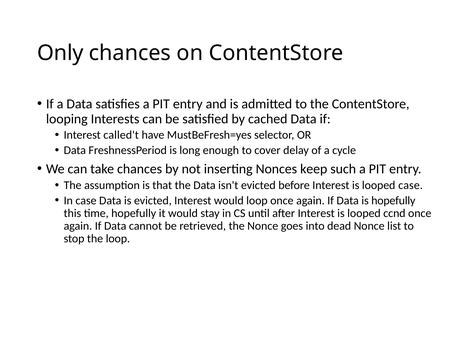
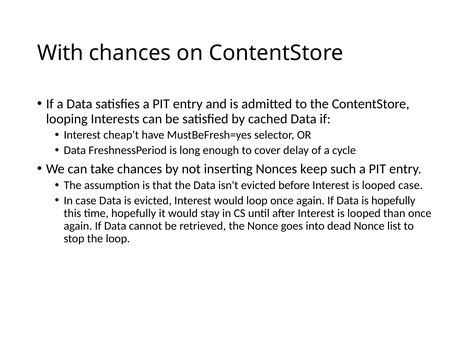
Only: Only -> With (60, 53)
called't: called't -> cheap't (121, 135)
ccnd: ccnd -> than (394, 213)
